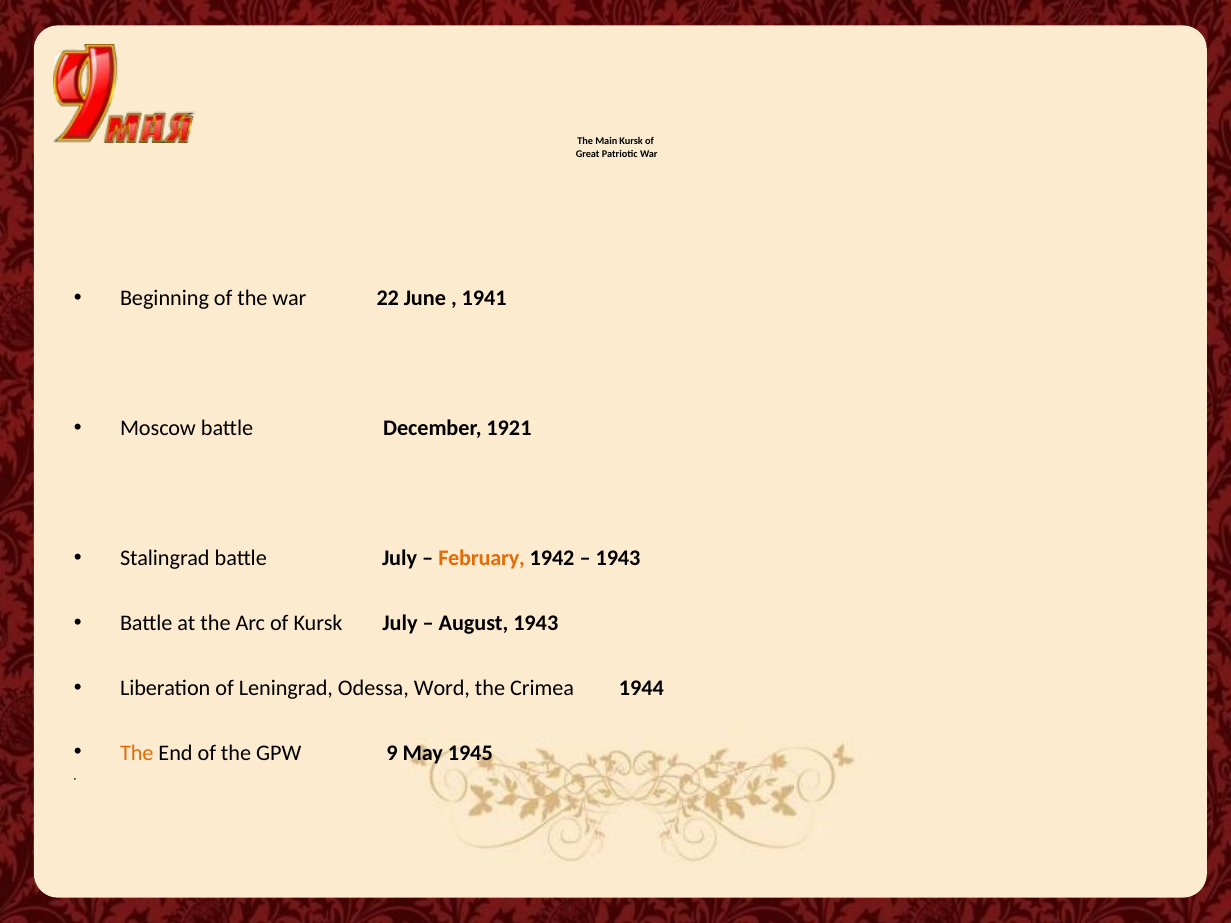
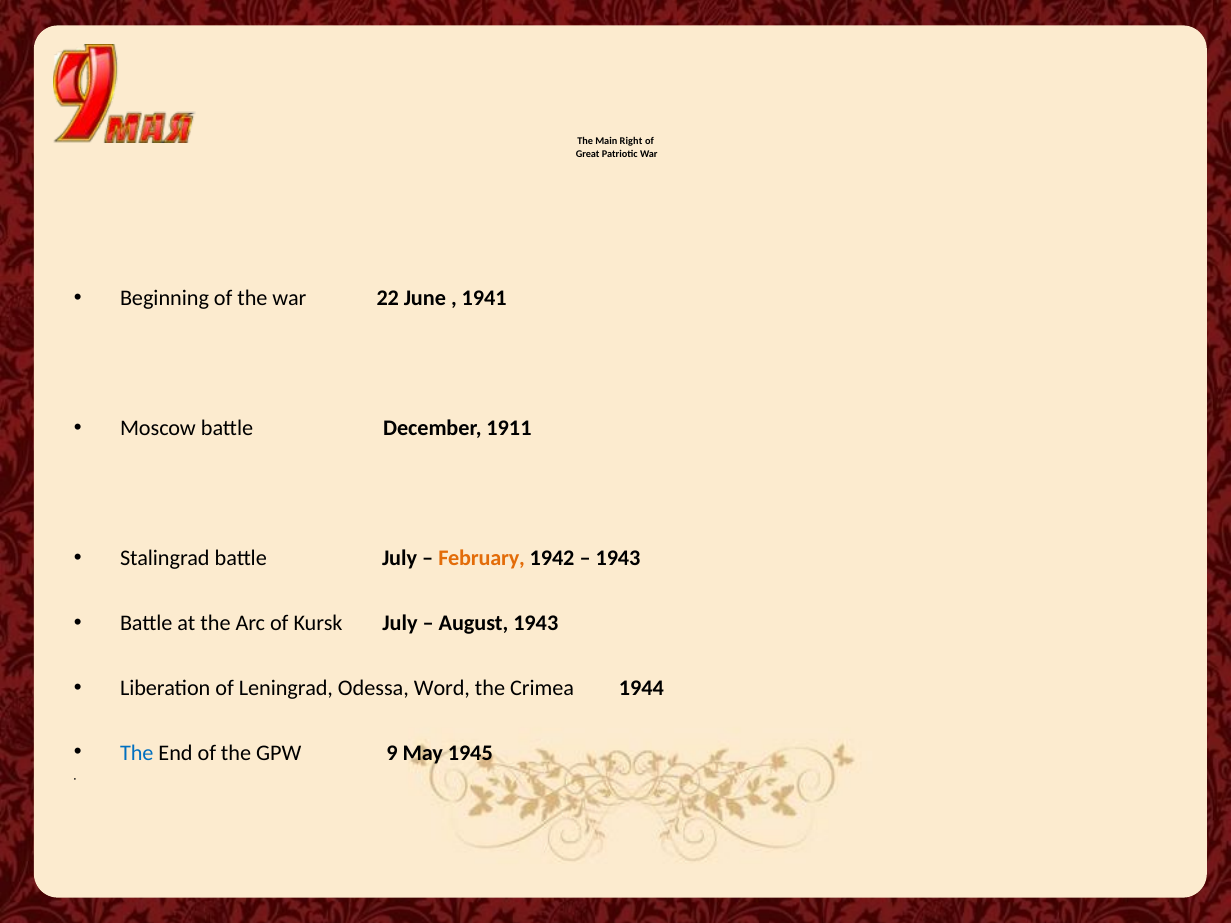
Main Kursk: Kursk -> Right (631, 142)
1921: 1921 -> 1911 (509, 428)
The colour: orange -> blue (137, 753)
